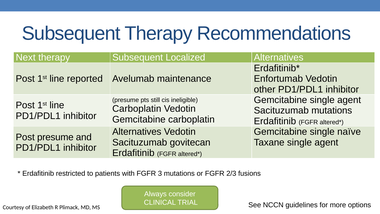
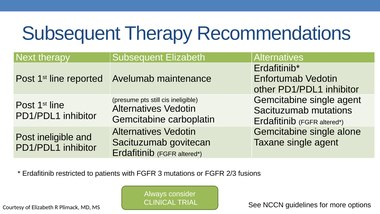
Subsequent Localized: Localized -> Elizabeth (185, 57)
Carboplatin: Carboplatin -> Alternatives (137, 109)
naïve: naïve -> alone (349, 132)
Post presume: presume -> ineligible (55, 137)
